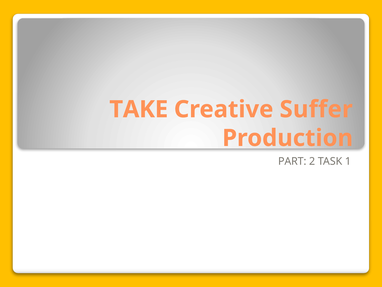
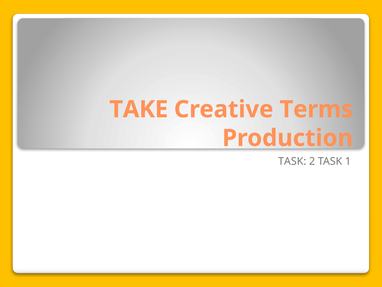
Suffer: Suffer -> Terms (316, 109)
PART: PART -> TASK (292, 161)
